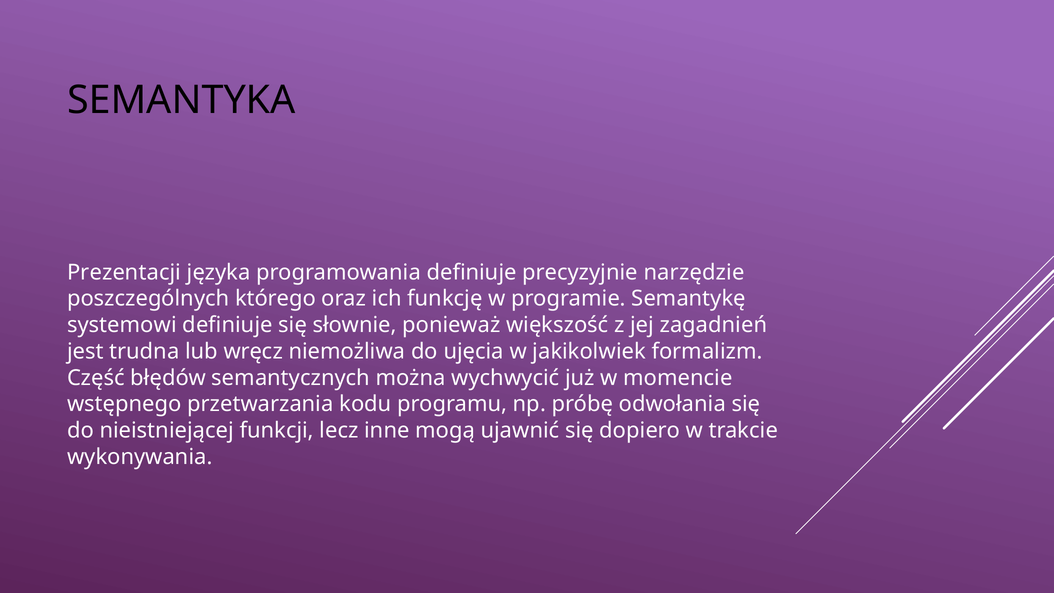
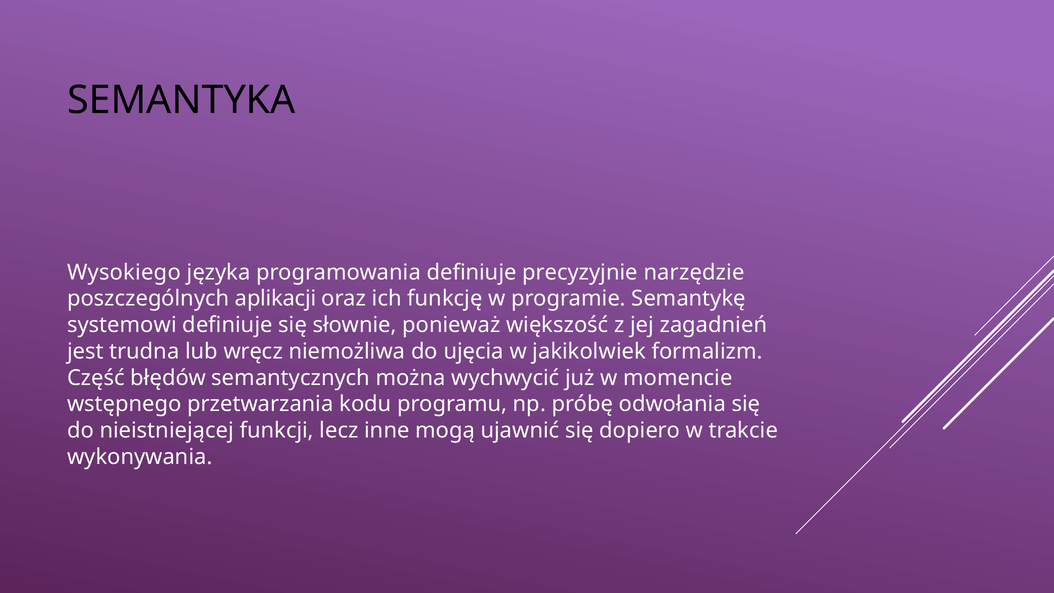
Prezentacji: Prezentacji -> Wysokiego (124, 272)
którego: którego -> aplikacji (276, 299)
